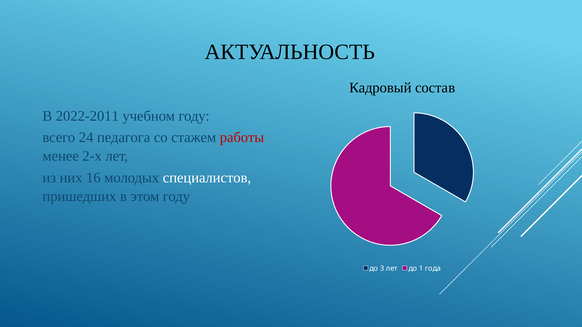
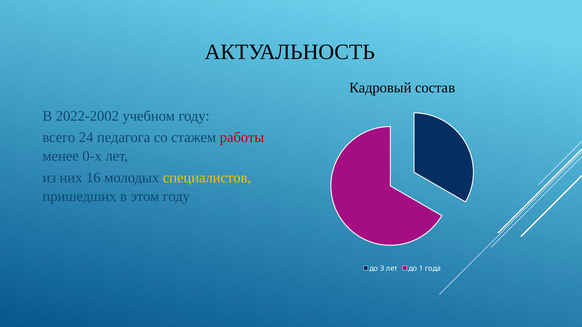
2022-2011: 2022-2011 -> 2022-2002 (87, 116)
2-х: 2-х -> 0-х (92, 156)
специалистов colour: white -> yellow (207, 178)
